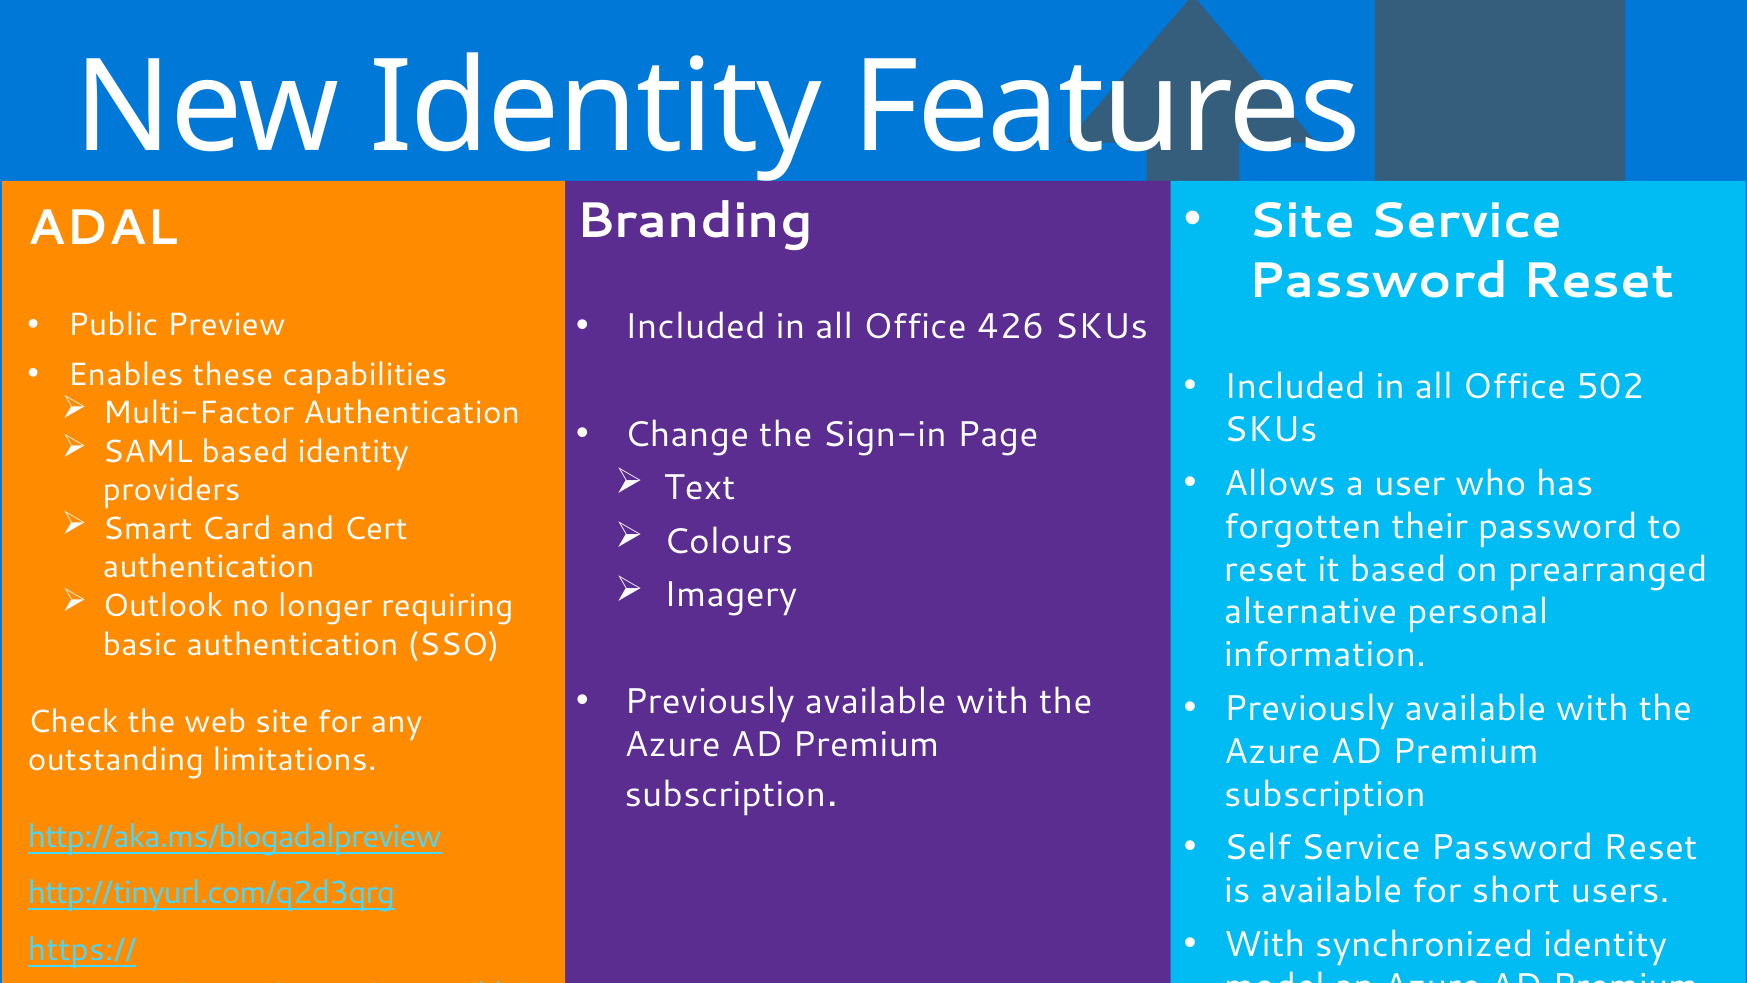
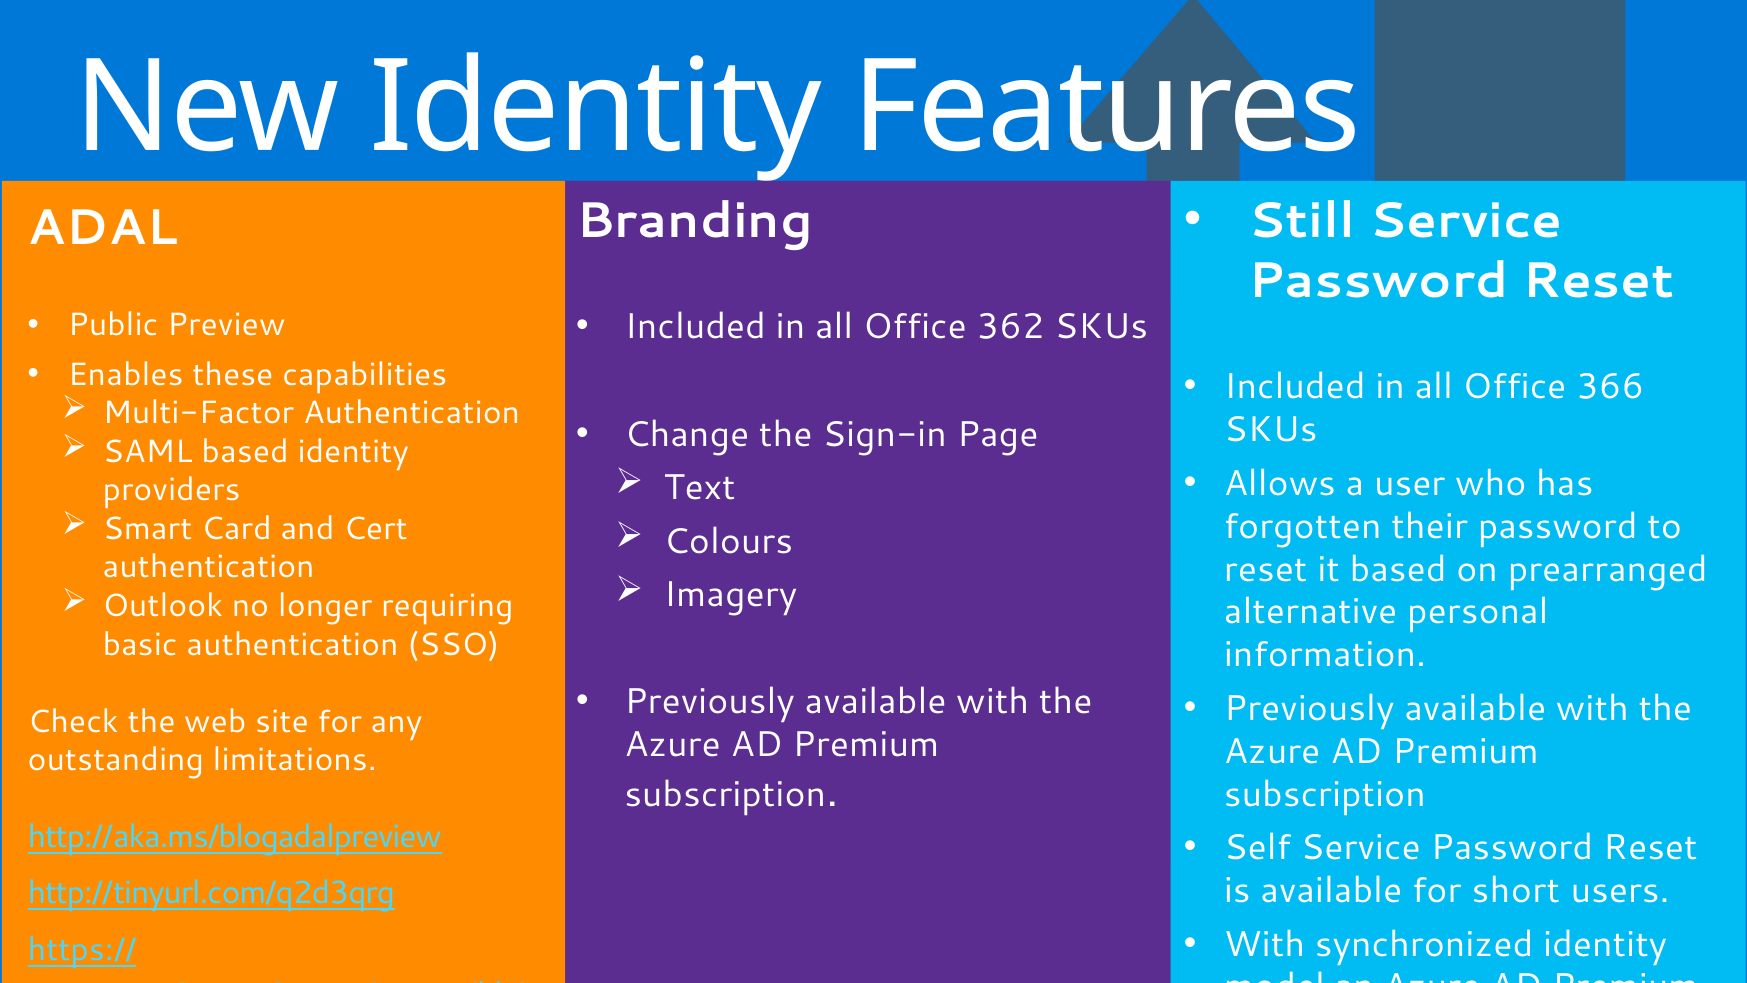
Site: Site -> Still (1302, 221)
426: 426 -> 362 (1011, 327)
502: 502 -> 366 (1610, 387)
